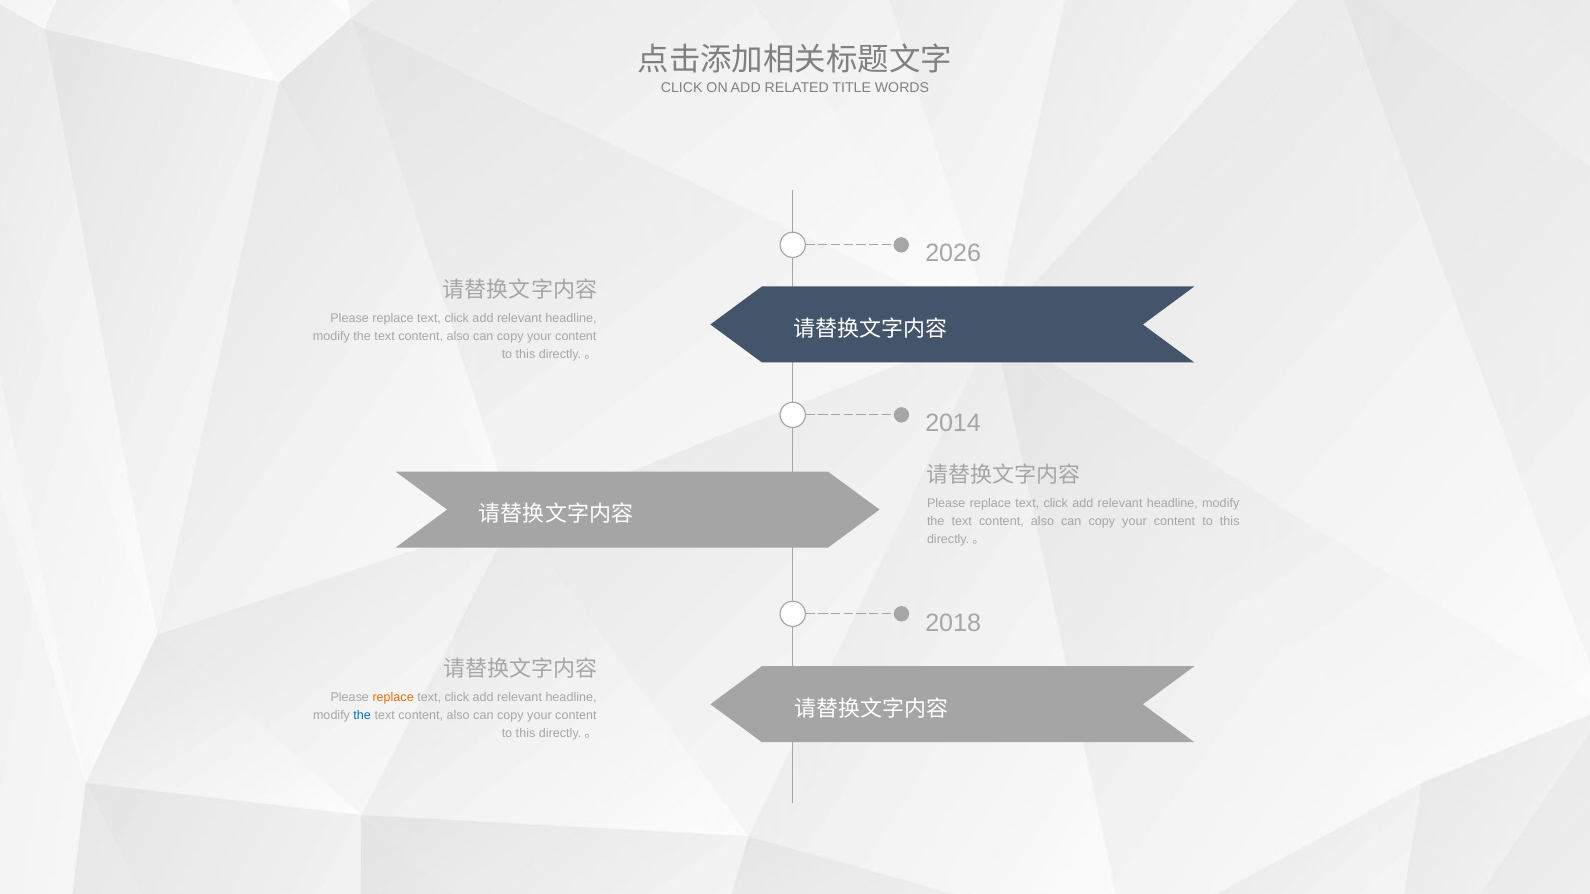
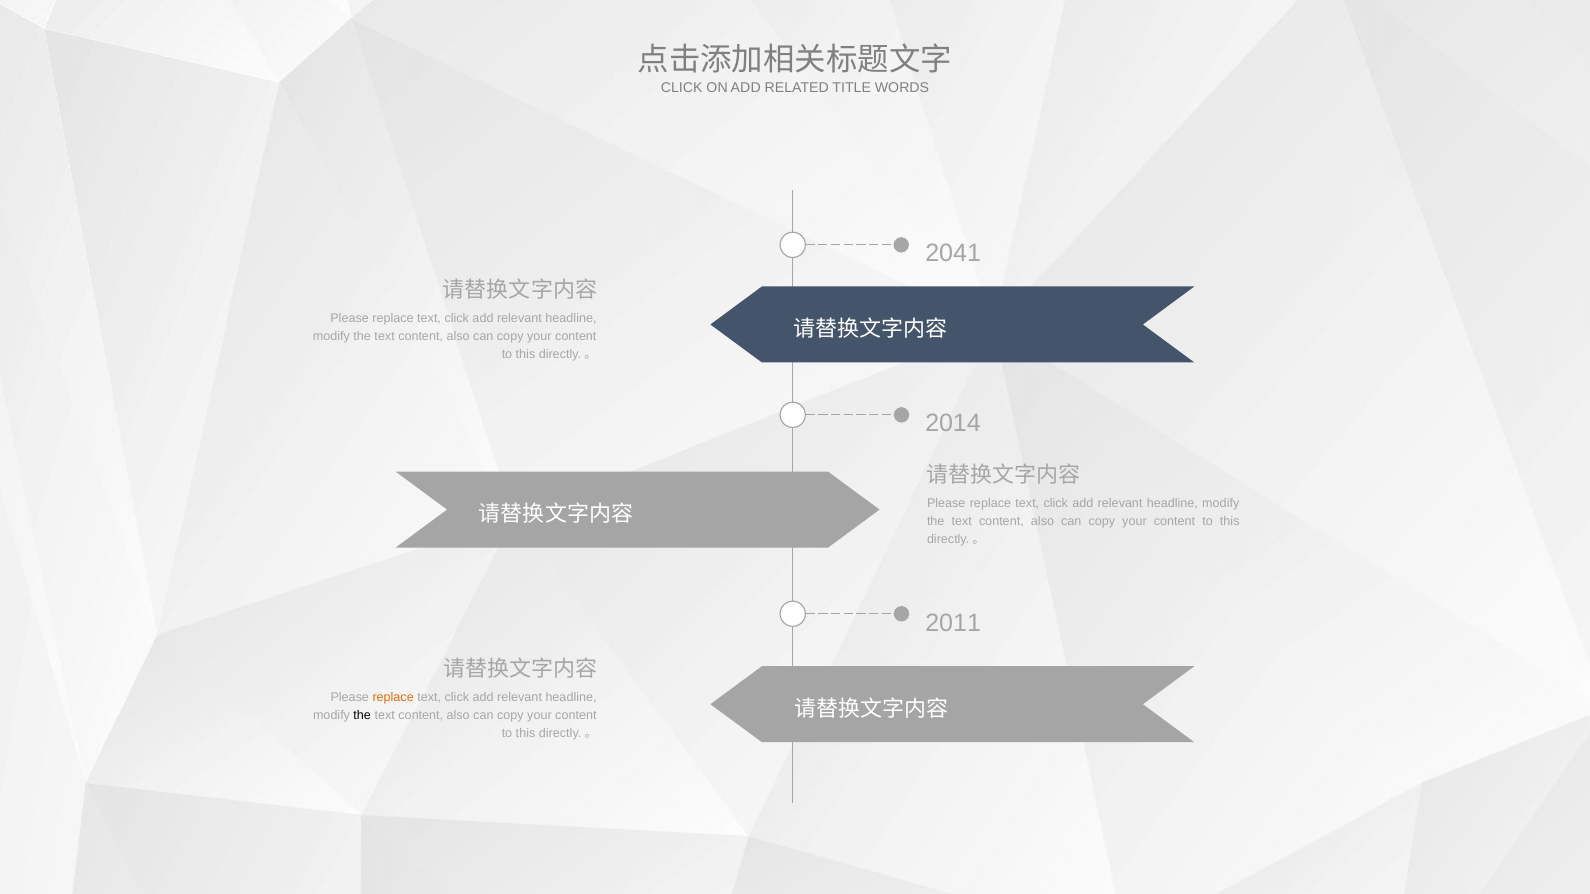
2026: 2026 -> 2041 (953, 253)
2018: 2018 -> 2011 (953, 623)
the colour: blue -> black (362, 716)
